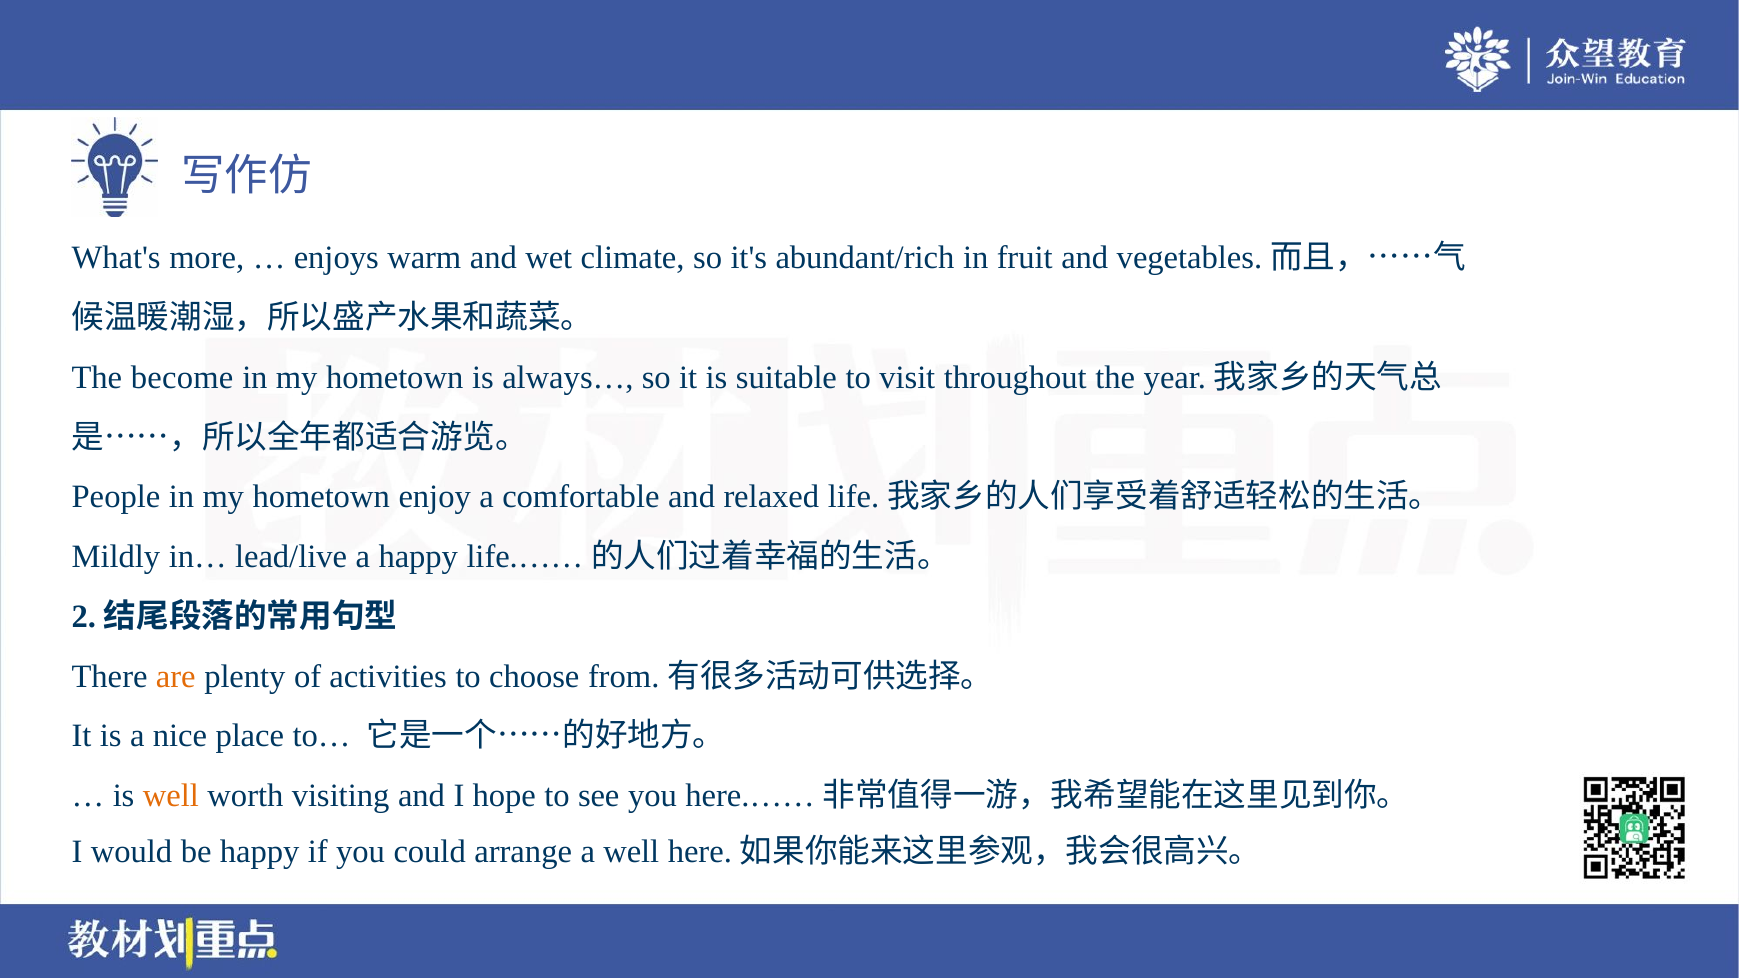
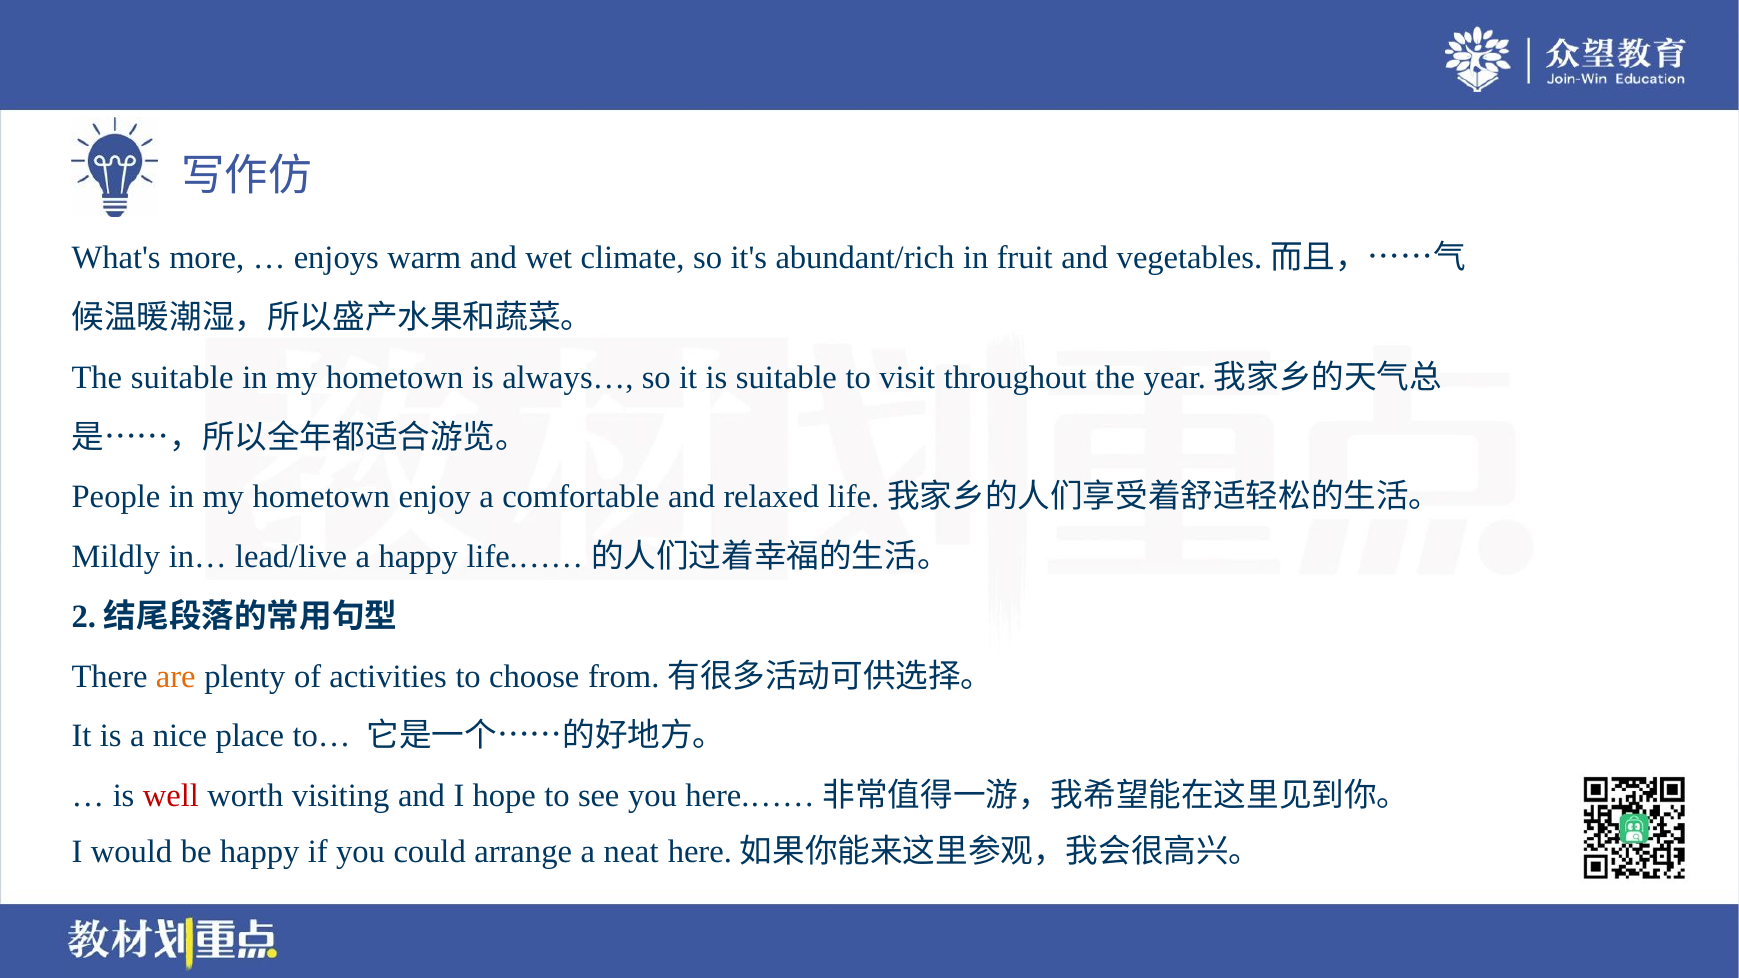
The become: become -> suitable (182, 378)
well colour: orange -> red (171, 796)
a well: well -> neat (631, 852)
